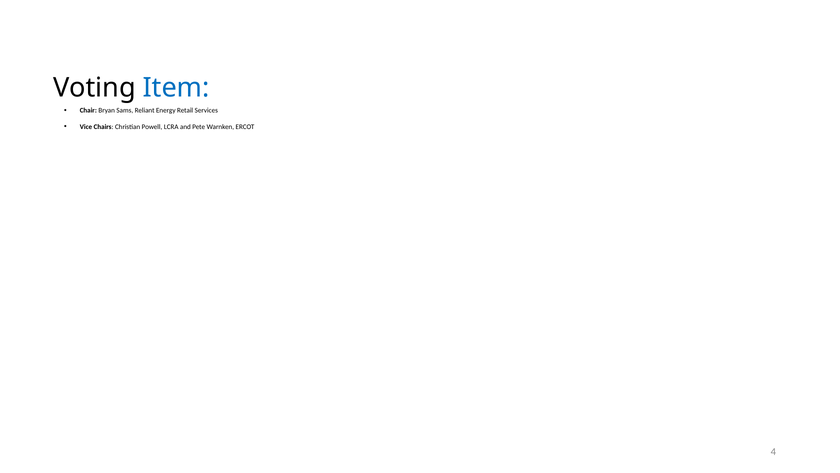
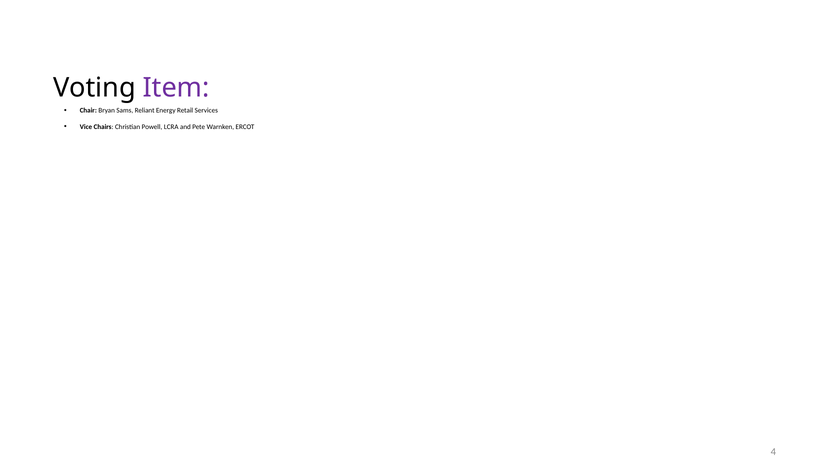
Item colour: blue -> purple (176, 88)
